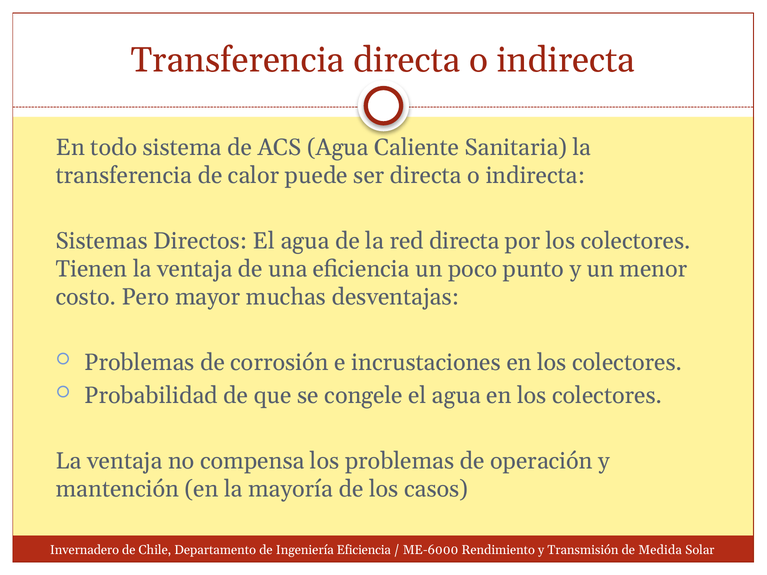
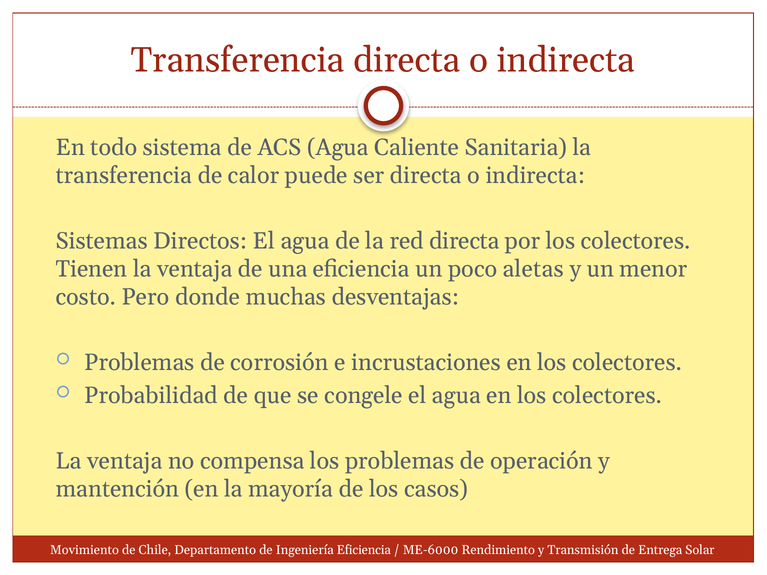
punto: punto -> aletas (533, 269)
mayor: mayor -> donde (208, 297)
Invernadero: Invernadero -> Movimiento (84, 550)
Medida: Medida -> Entrega (660, 550)
